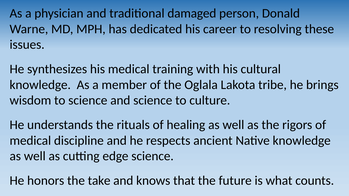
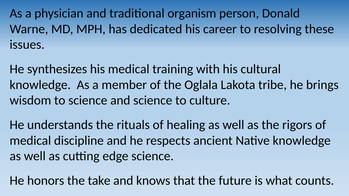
damaged: damaged -> organism (192, 13)
